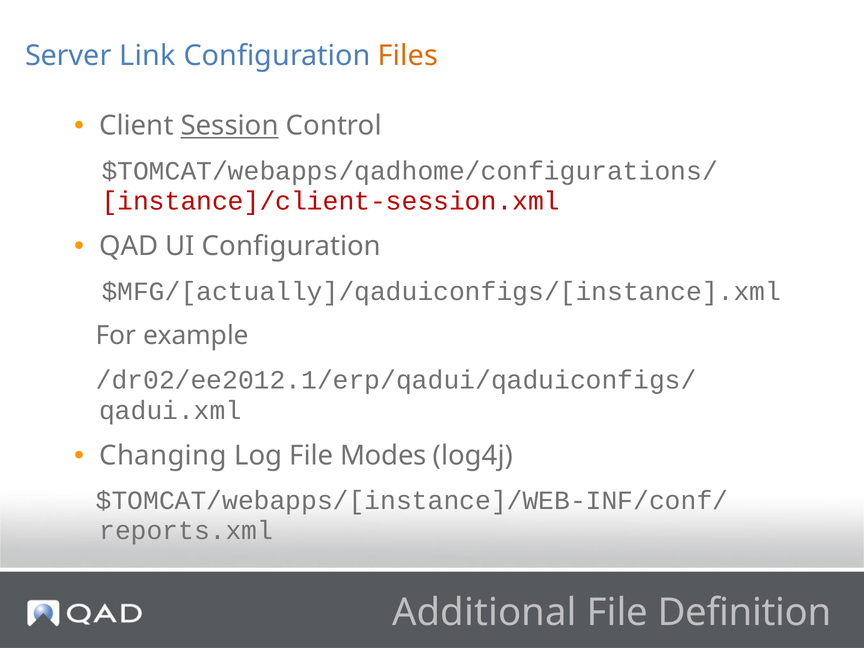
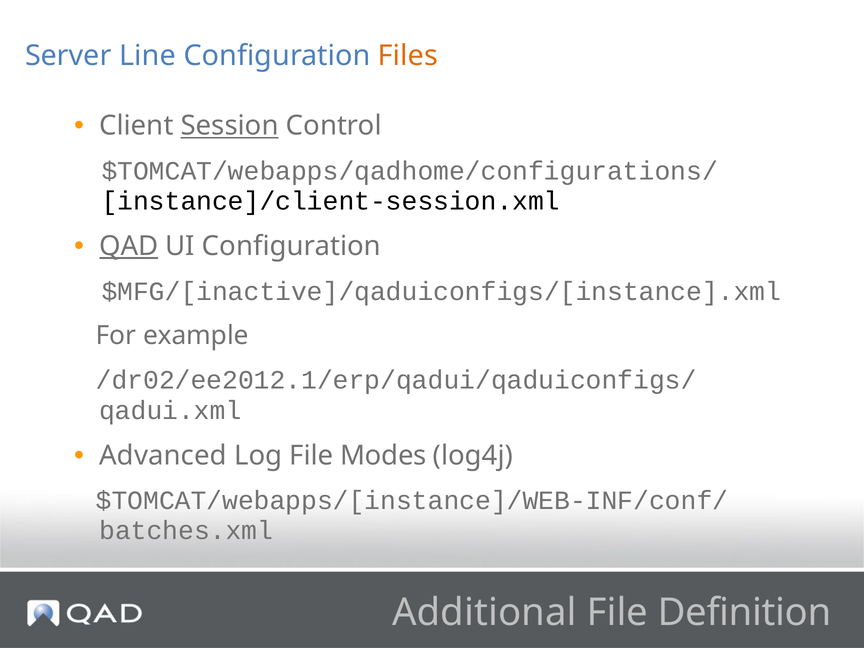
Link: Link -> Line (148, 56)
instance]/client-session.xml colour: red -> black (331, 201)
QAD underline: none -> present (129, 246)
$MFG/[actually]/qaduiconfigs/[instance].xml: $MFG/[actually]/qaduiconfigs/[instance].xml -> $MFG/[inactive]/qaduiconfigs/[instance].xml (441, 291)
Changing: Changing -> Advanced (163, 455)
reports.xml: reports.xml -> batches.xml (186, 531)
